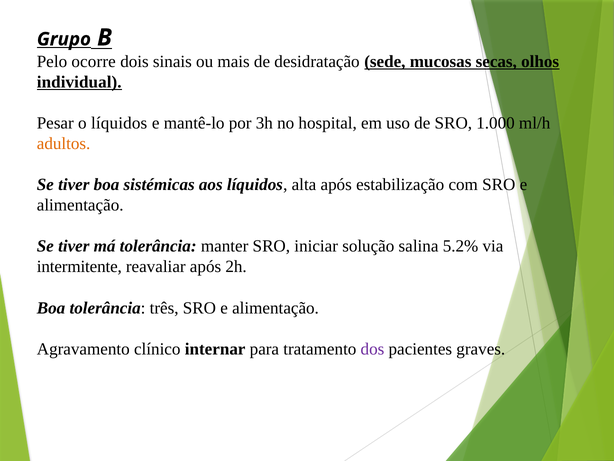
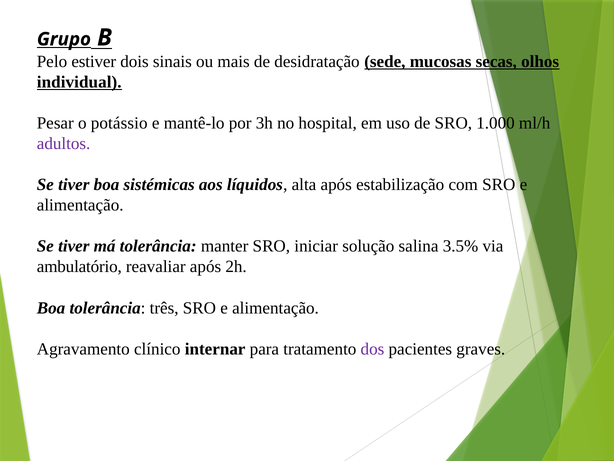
ocorre: ocorre -> estiver (94, 62)
o líquidos: líquidos -> potássio (119, 123)
adultos colour: orange -> purple (64, 144)
5.2%: 5.2% -> 3.5% (461, 246)
intermitente: intermitente -> ambulatório (79, 267)
